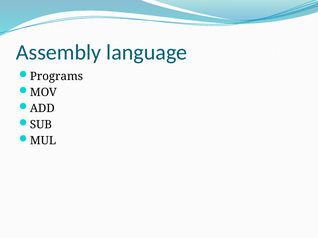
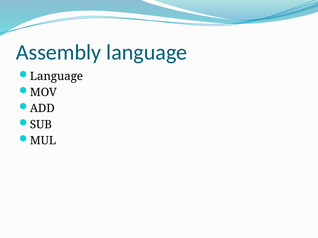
Programs: Programs -> Language (56, 77)
